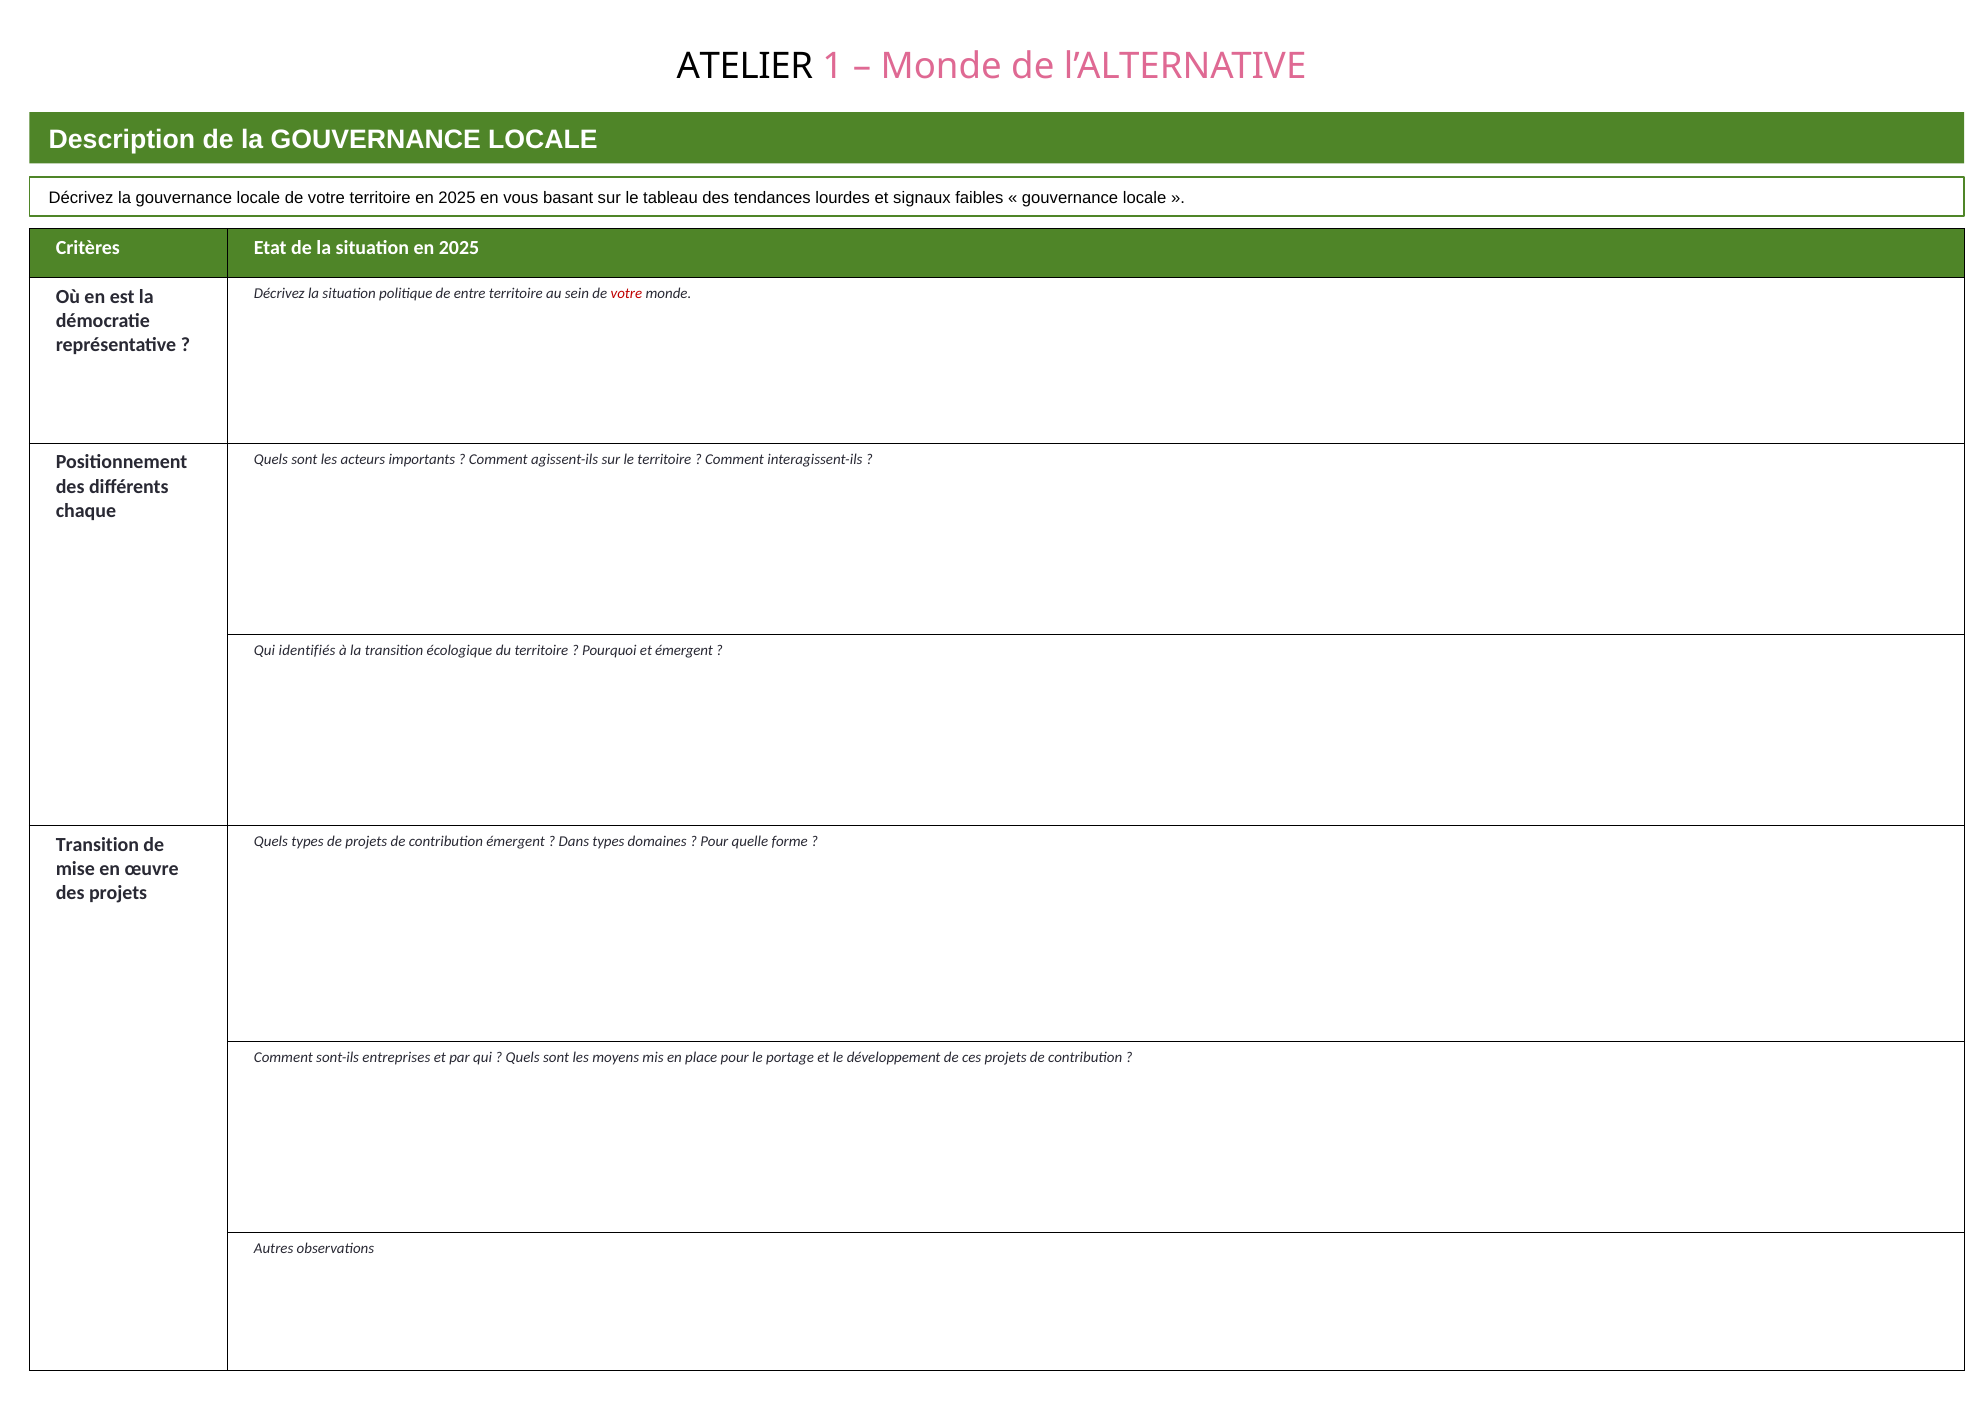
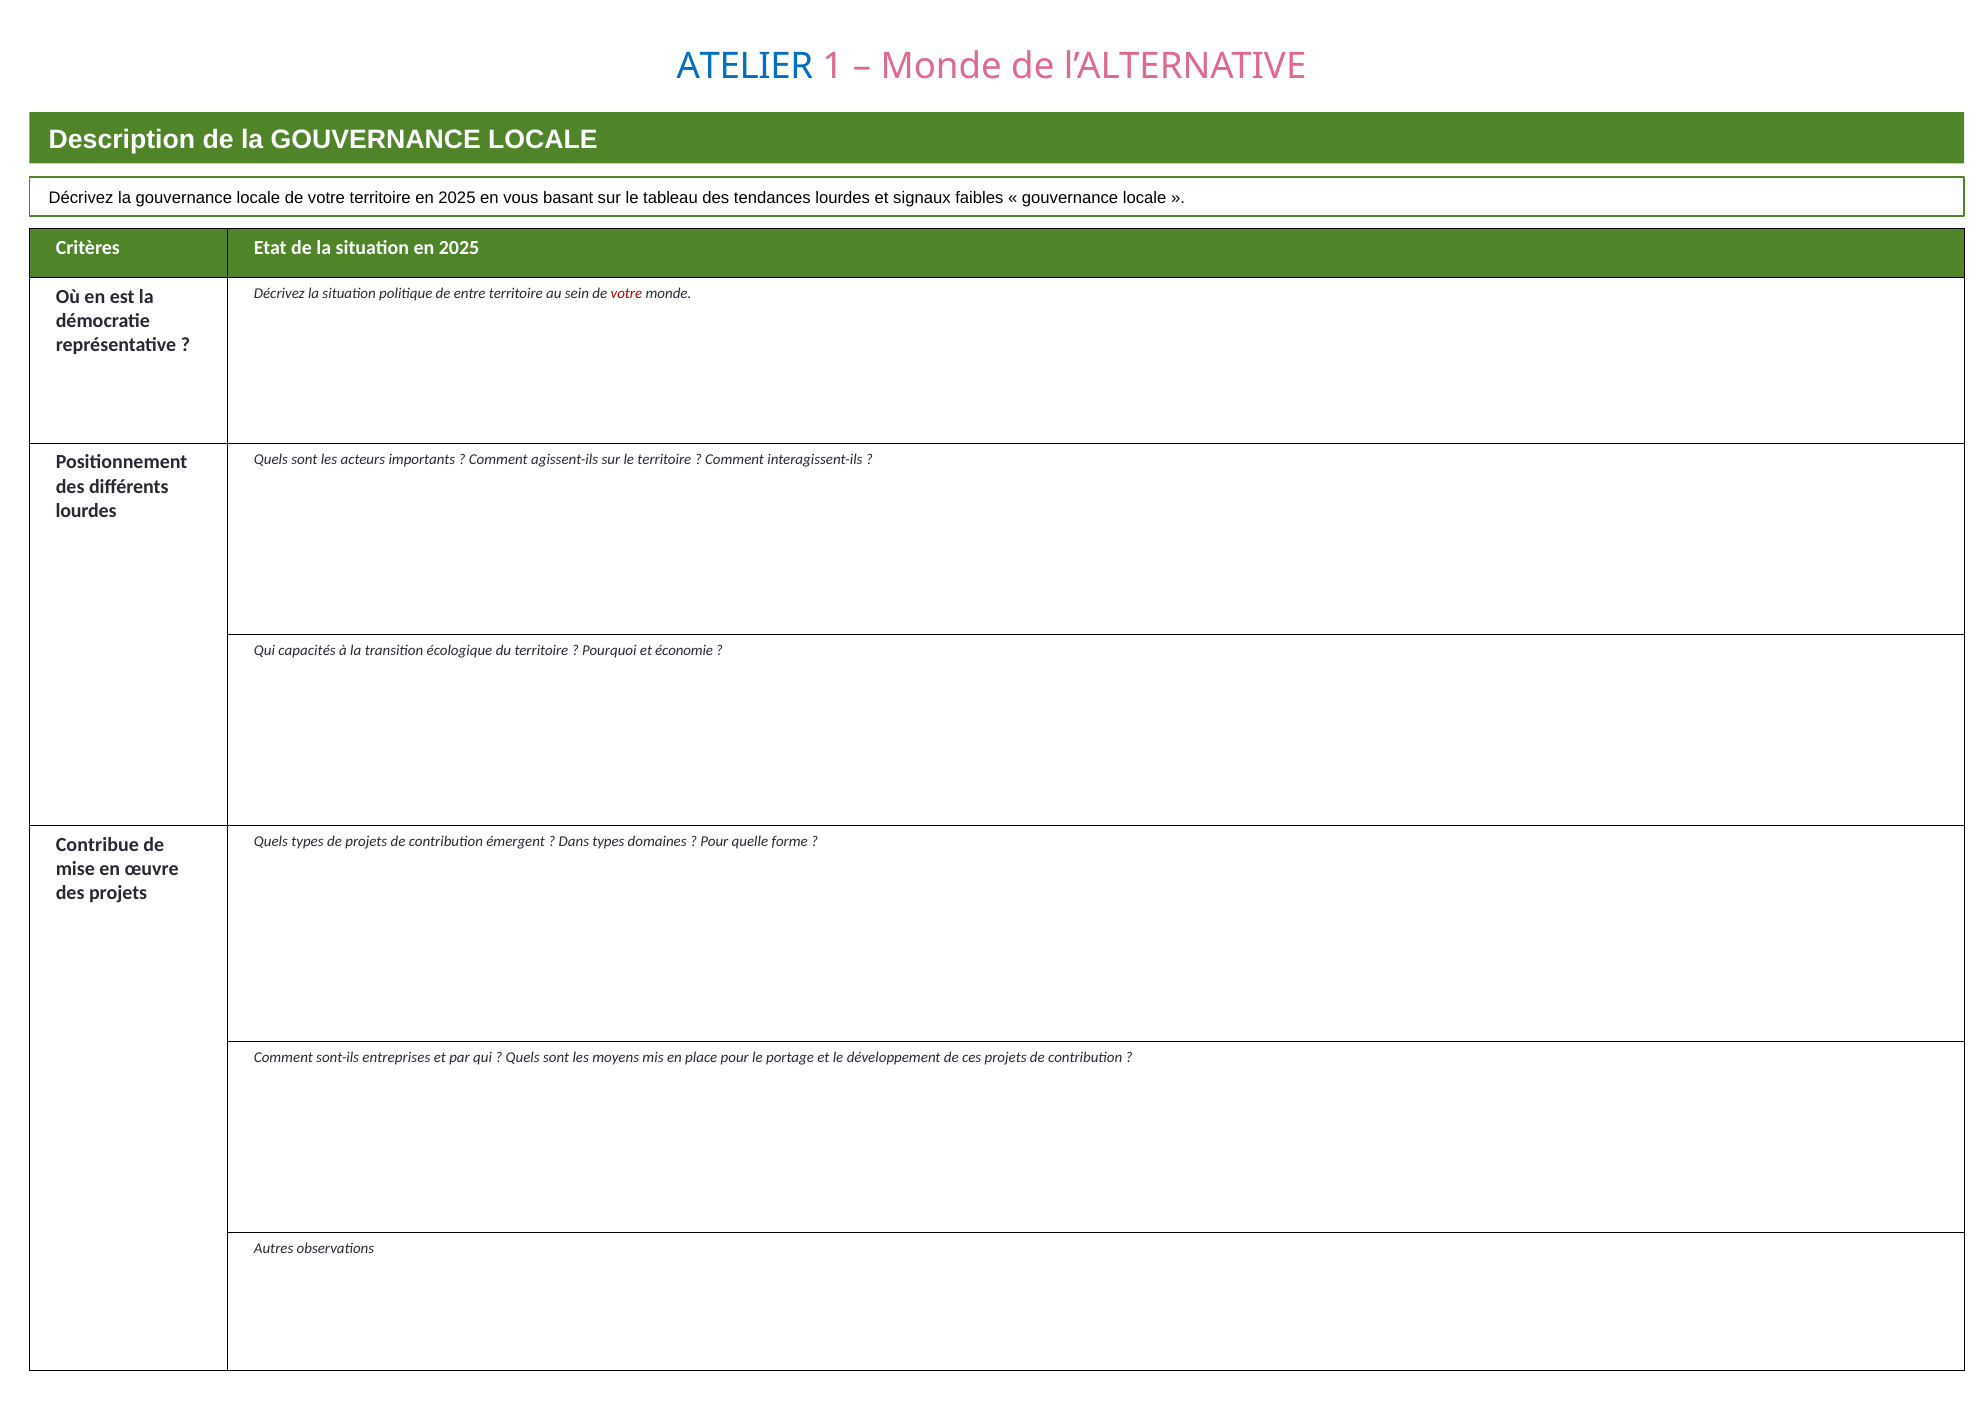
ATELIER colour: black -> blue (745, 66)
chaque: chaque -> lourdes (86, 511)
identifiés: identifiés -> capacités (307, 651)
et émergent: émergent -> économie (684, 651)
Transition: Transition -> Contribue (97, 845)
